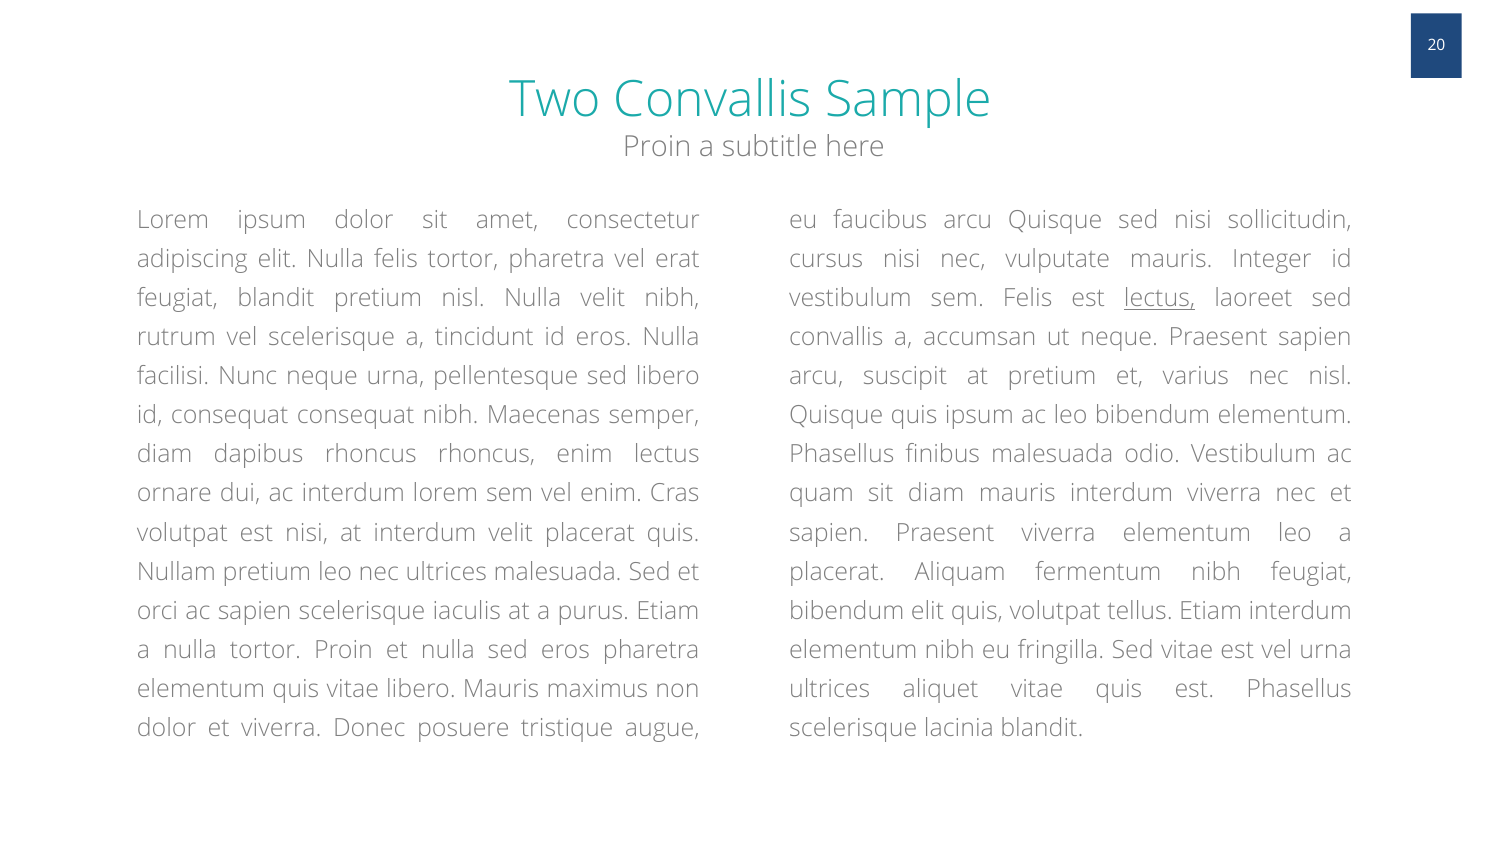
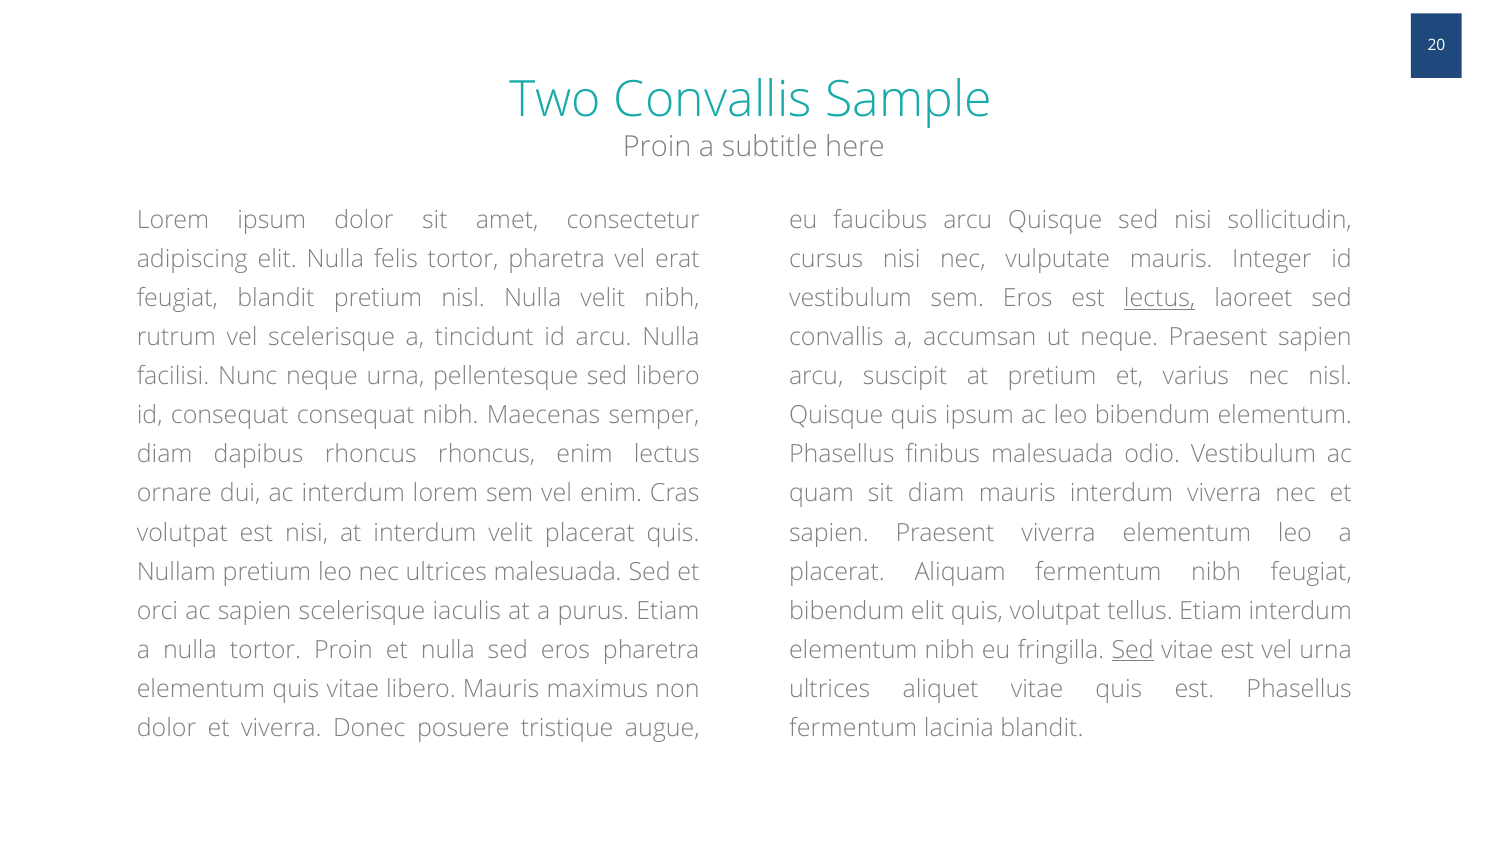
sem Felis: Felis -> Eros (1028, 299)
id eros: eros -> arcu (604, 338)
Sed underline: none -> present (1133, 650)
scelerisque: scelerisque -> fermentum (853, 728)
